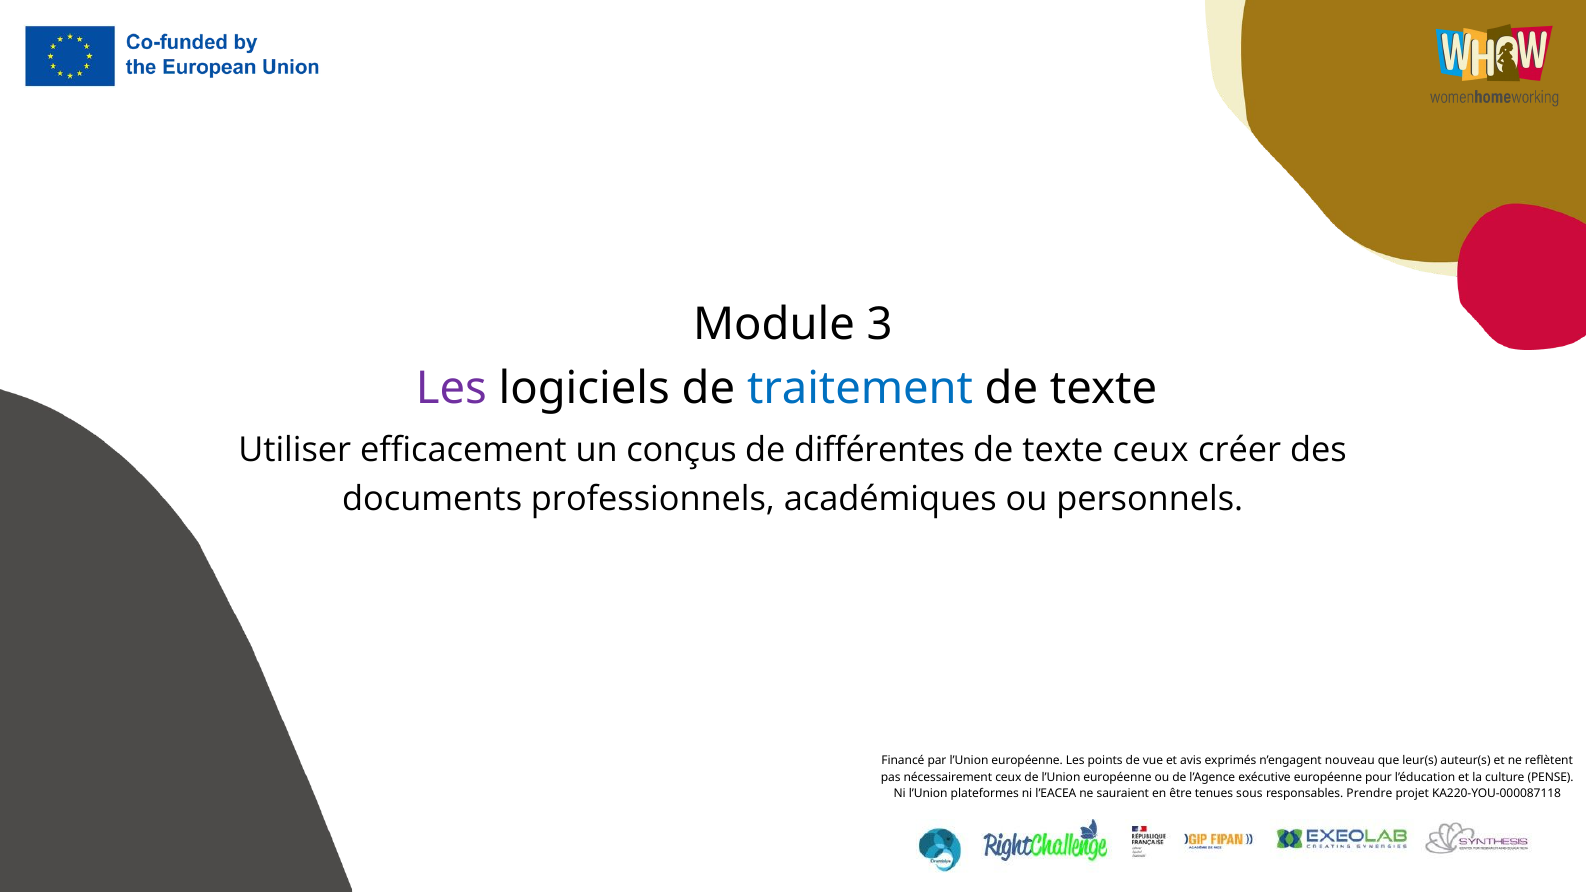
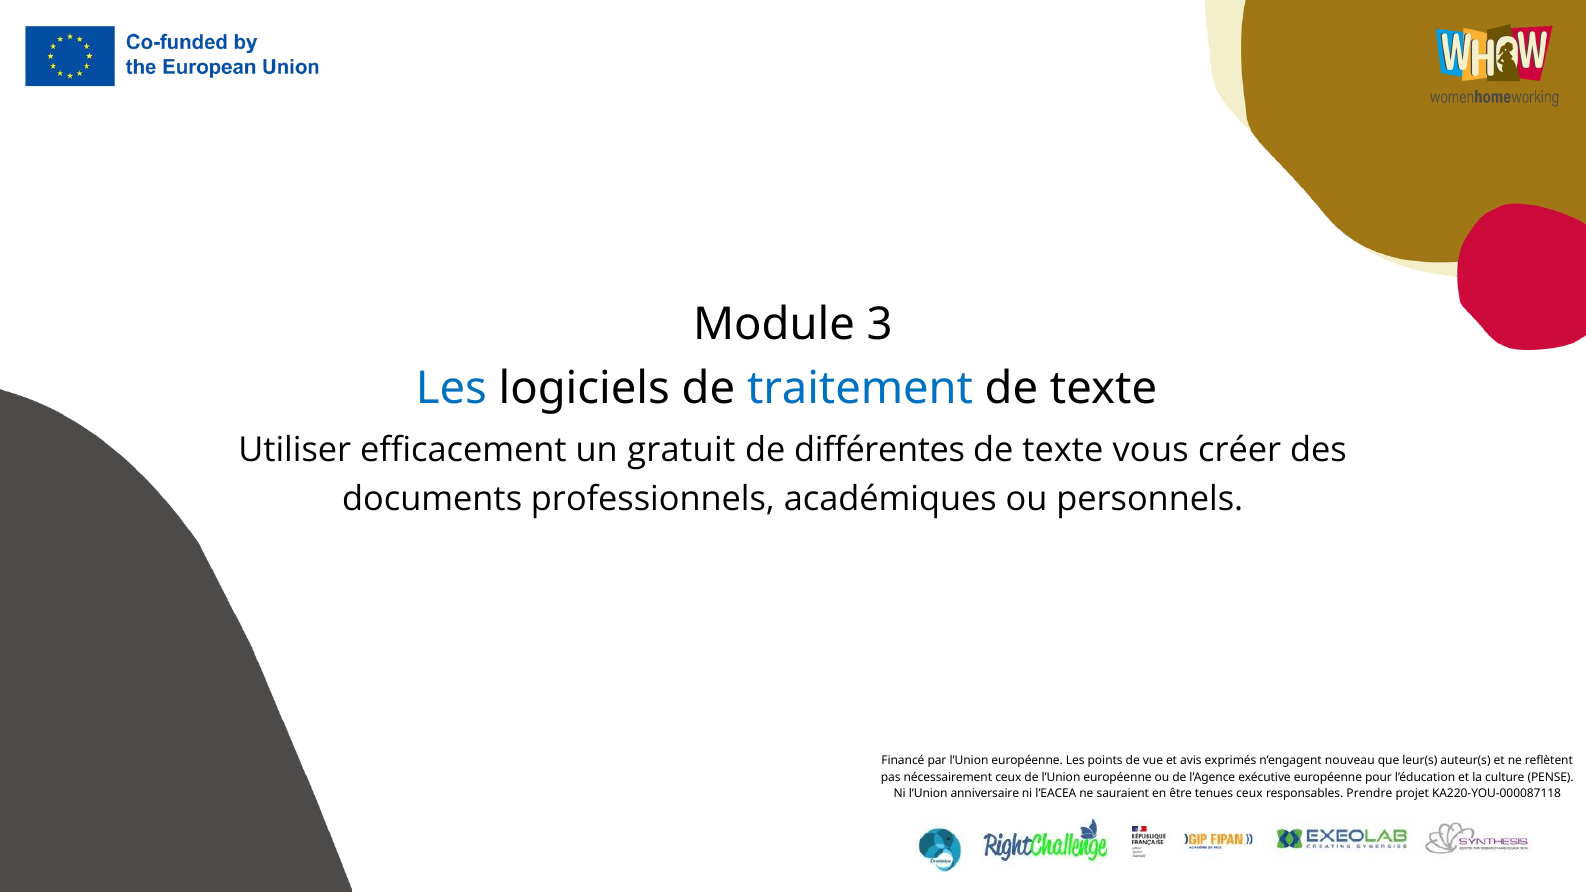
Les colour: purple -> blue (451, 389)
conçus: conçus -> gratuit (681, 451)
texte ceux: ceux -> vous (1151, 451)
plateformes: plateformes -> anniversaire (985, 794)
tenues sous: sous -> ceux (1249, 794)
